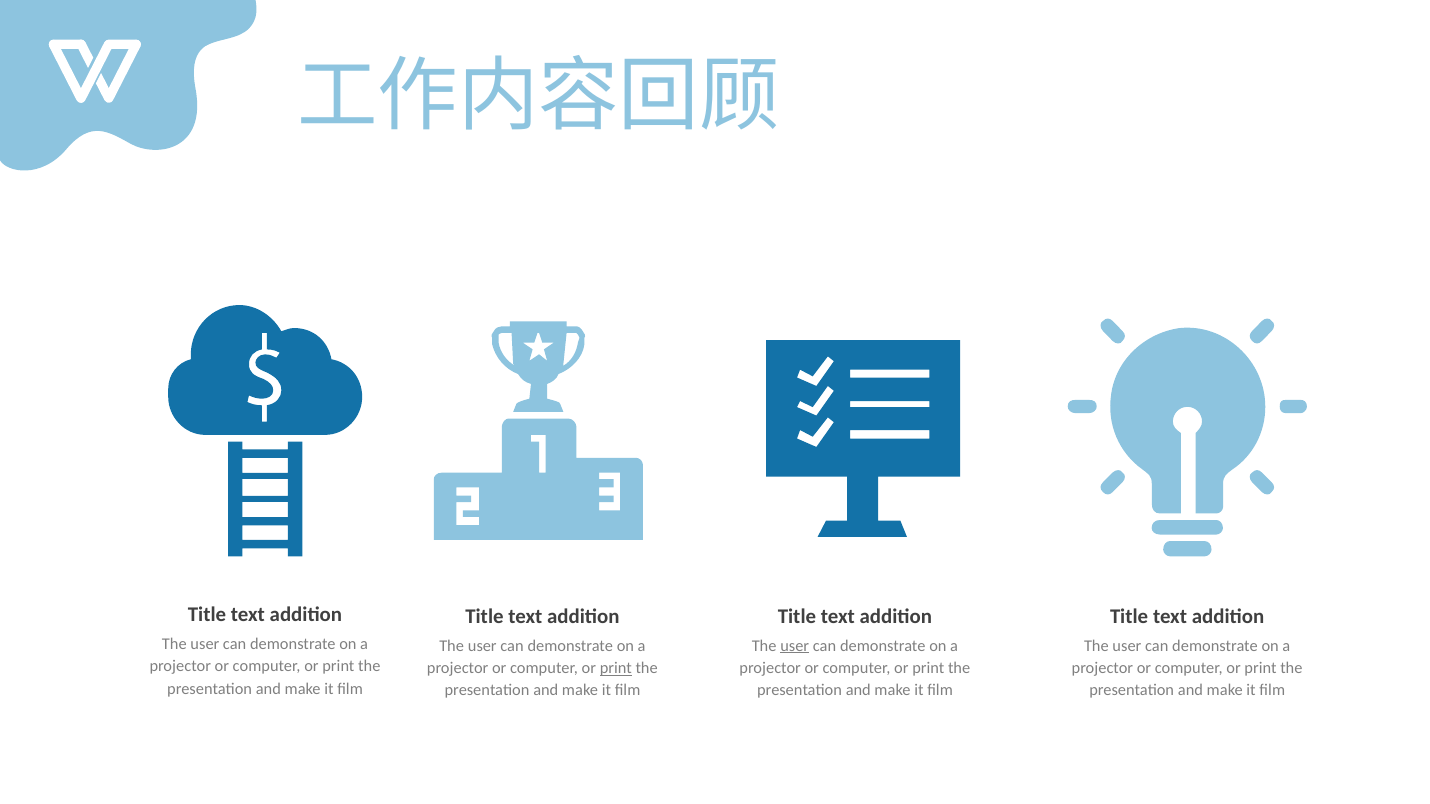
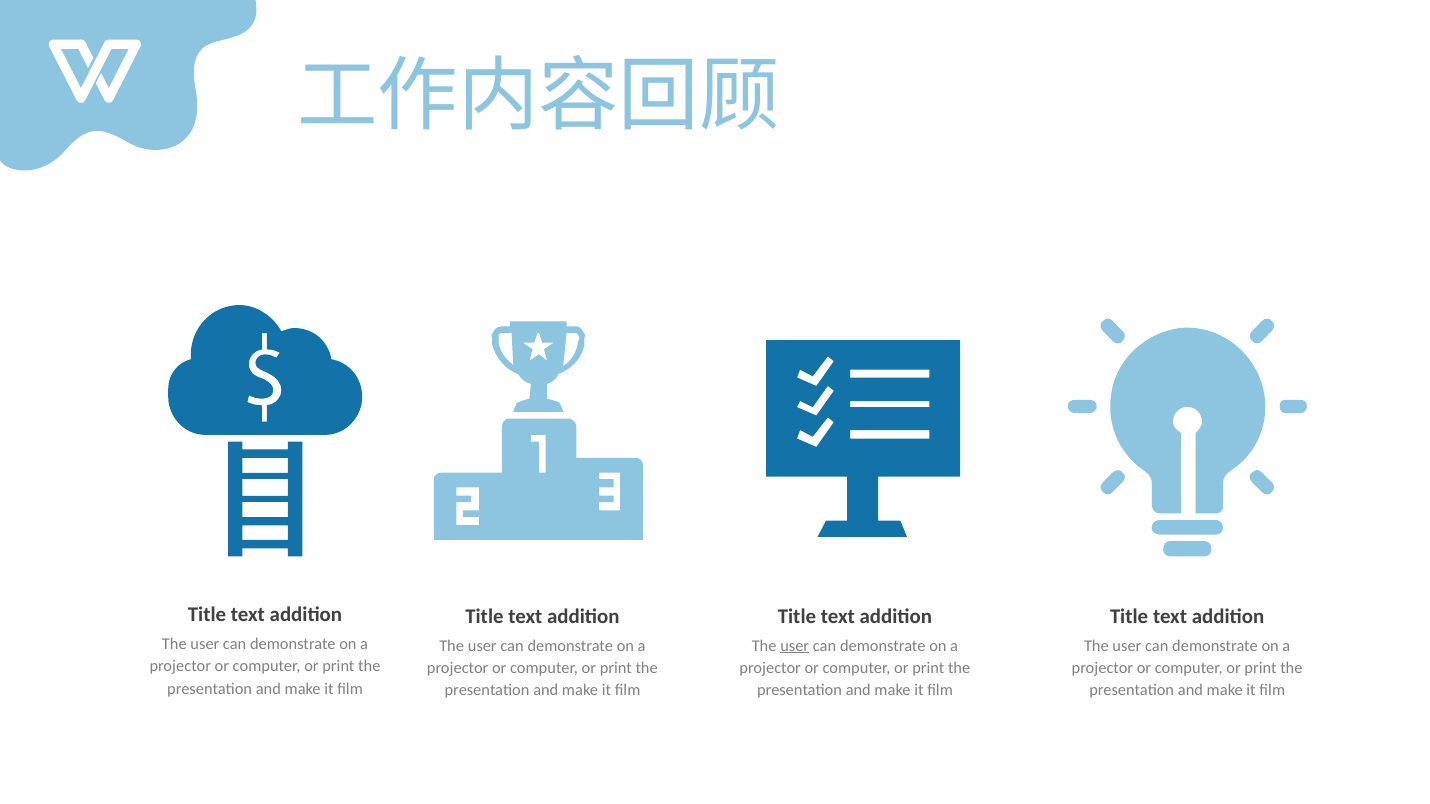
print underline: present -> none (616, 668)
